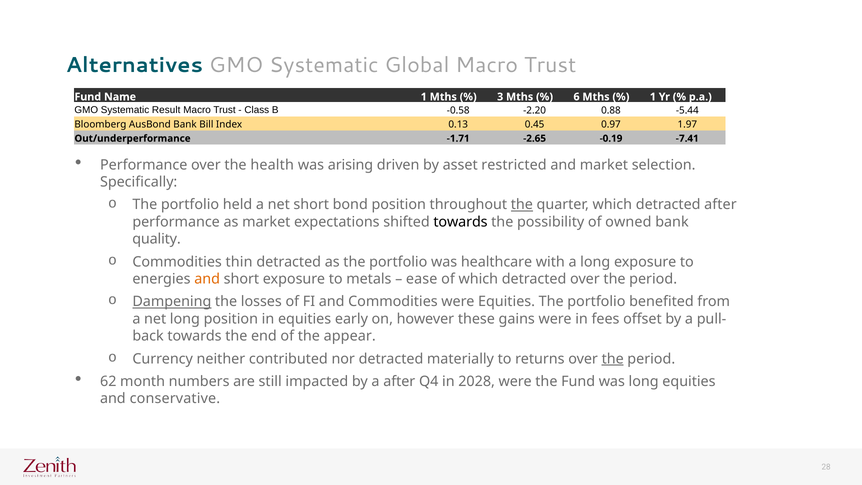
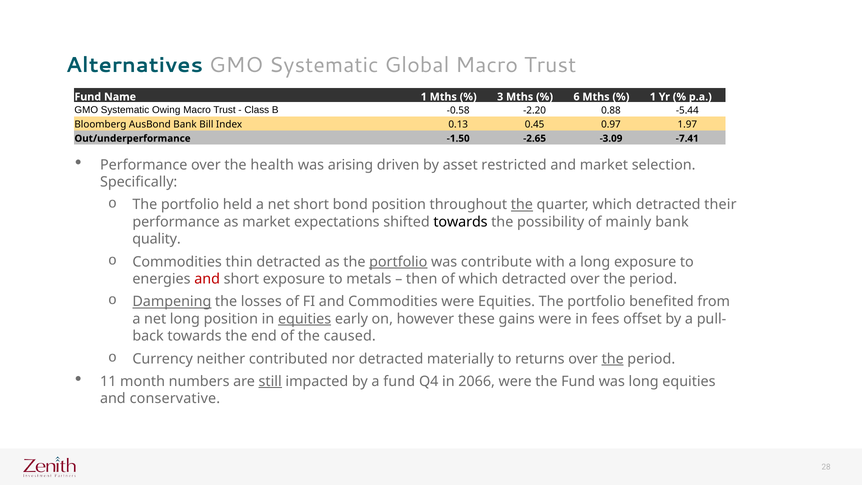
Result: Result -> Owing (166, 110)
-1.71: -1.71 -> -1.50 (458, 138)
-0.19: -0.19 -> -3.09 (611, 138)
detracted after: after -> their (720, 205)
owned: owned -> mainly (628, 222)
portfolio underline: none -> present (398, 262)
healthcare: healthcare -> contribute (496, 262)
and colour: orange -> red (207, 279)
ease: ease -> then (422, 279)
equities underline: none -> present (305, 319)
appear: appear -> caused (350, 336)
62: 62 -> 11 (108, 381)
still underline: none -> present (270, 381)
a after: after -> fund (399, 381)
2028: 2028 -> 2066 (477, 381)
